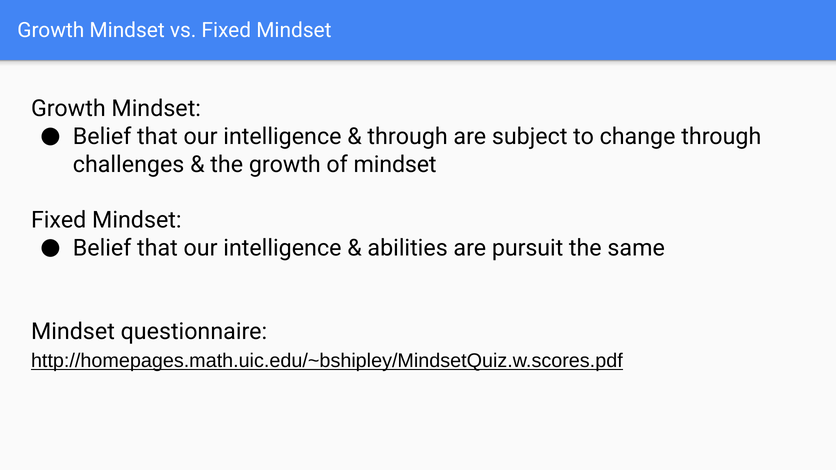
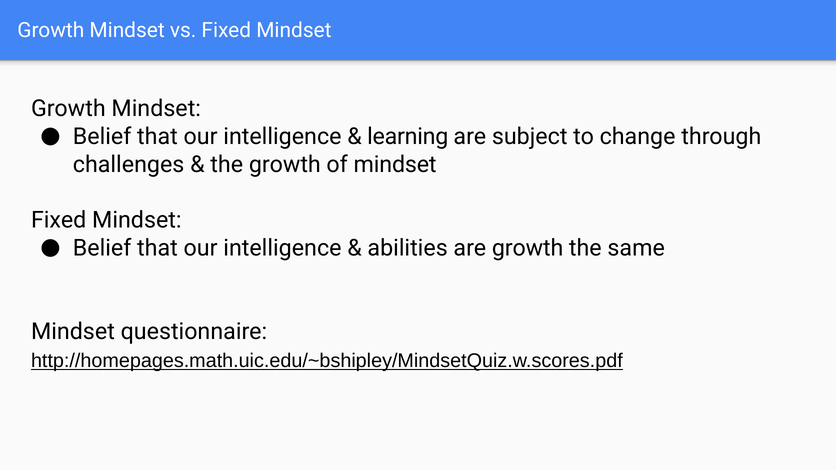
through: through -> learning (408, 137)
are pursuit: pursuit -> growth (528, 248)
